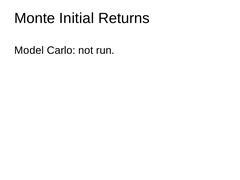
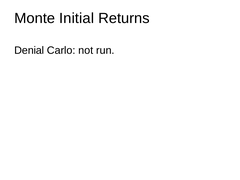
Model: Model -> Denial (29, 50)
